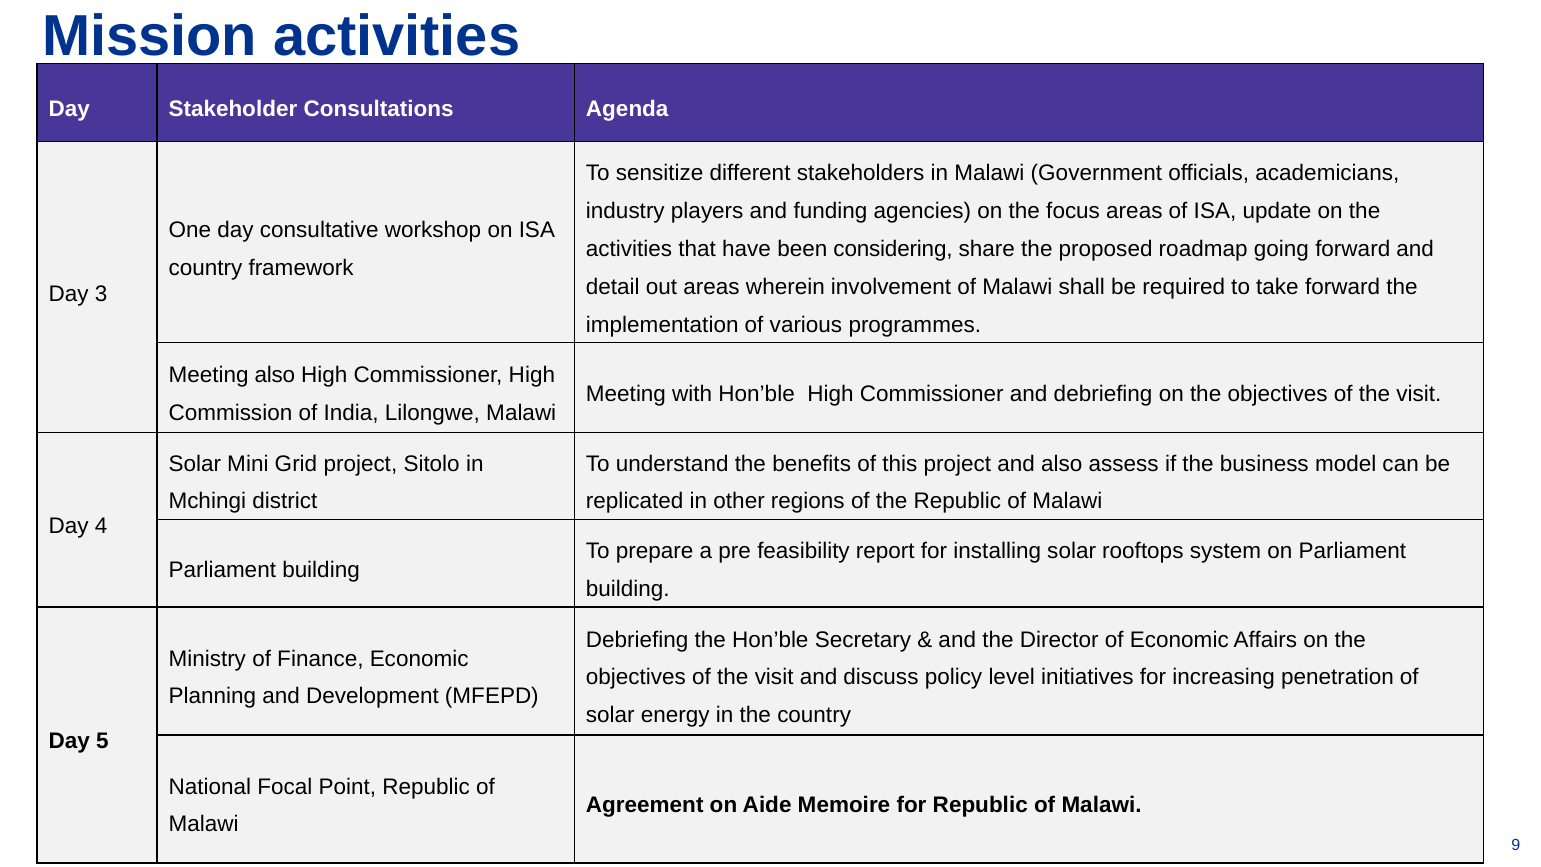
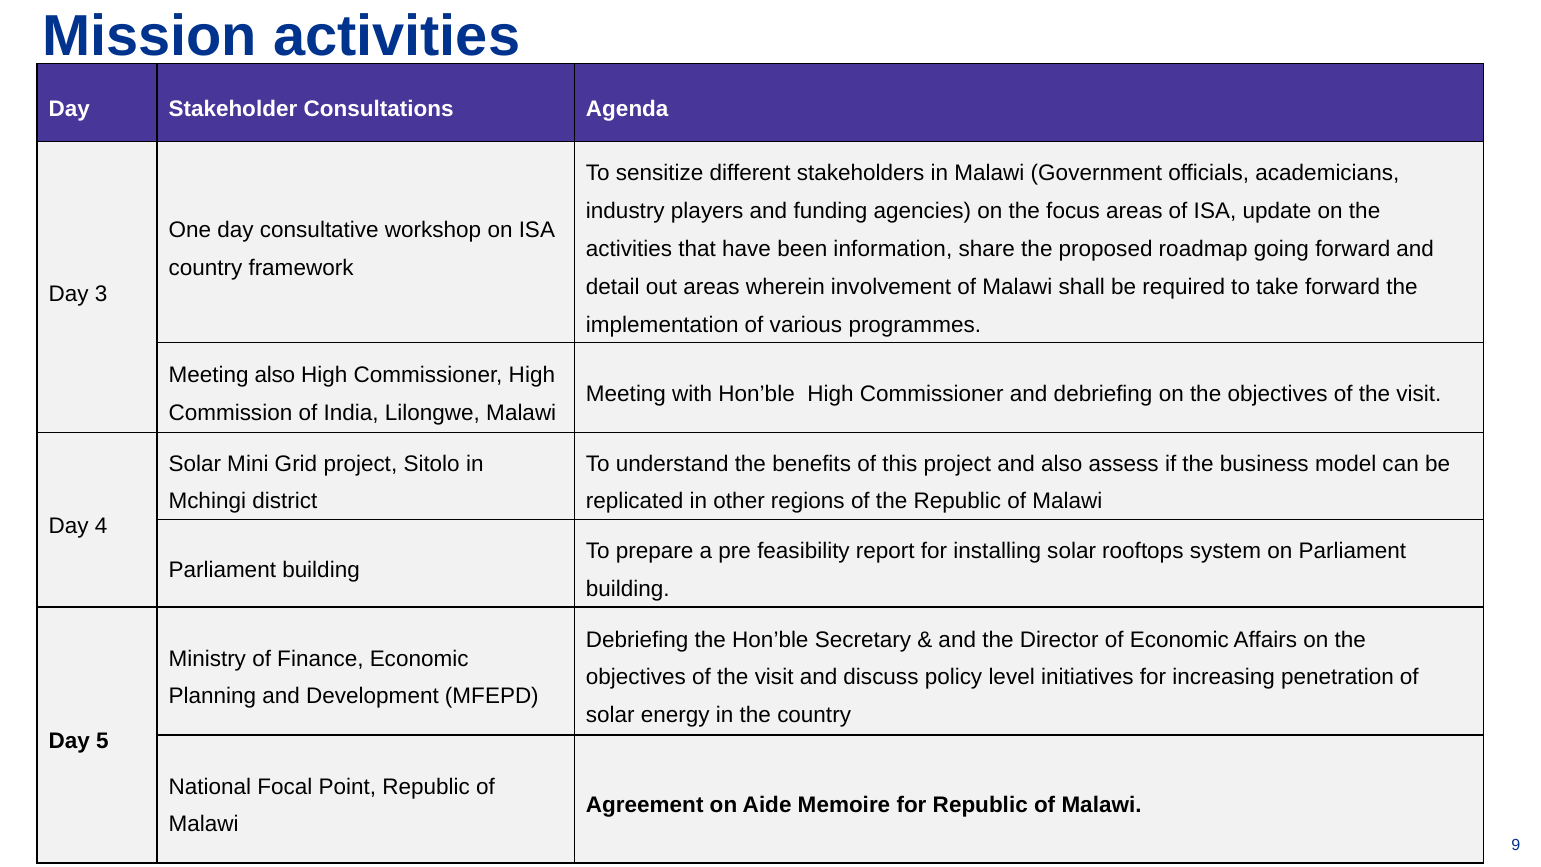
considering: considering -> information (893, 249)
